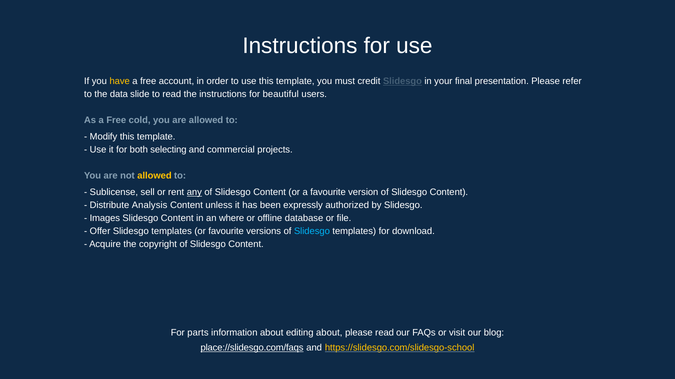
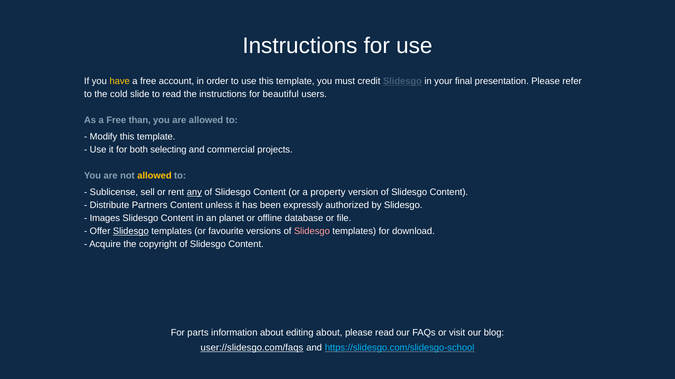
data: data -> cold (119, 94)
cold: cold -> than (140, 120)
a favourite: favourite -> property (328, 193)
Analysis: Analysis -> Partners (150, 206)
where: where -> planet (232, 219)
Slidesgo underline: none -> present (131, 232)
Slidesgo colour: light blue -> pink (312, 232)
place://slidesgo.com/faqs: place://slidesgo.com/faqs -> user://slidesgo.com/faqs (252, 348)
https://slidesgo.com/slidesgo-school colour: yellow -> light blue (400, 348)
